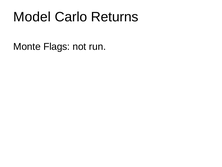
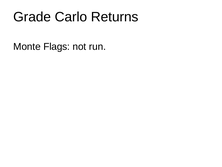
Model: Model -> Grade (32, 17)
